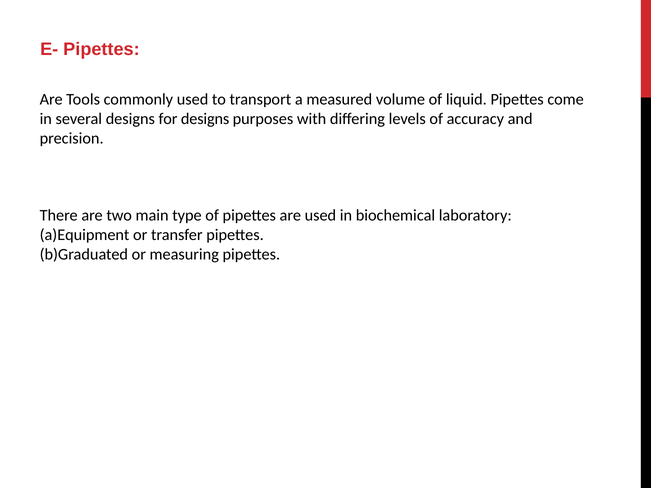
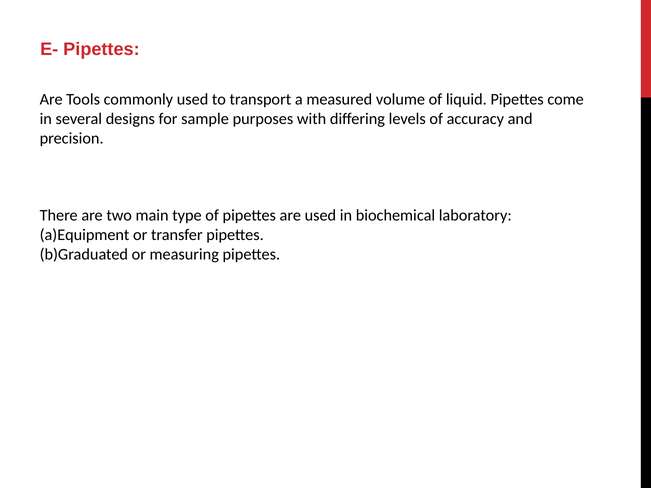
for designs: designs -> sample (205, 119)
